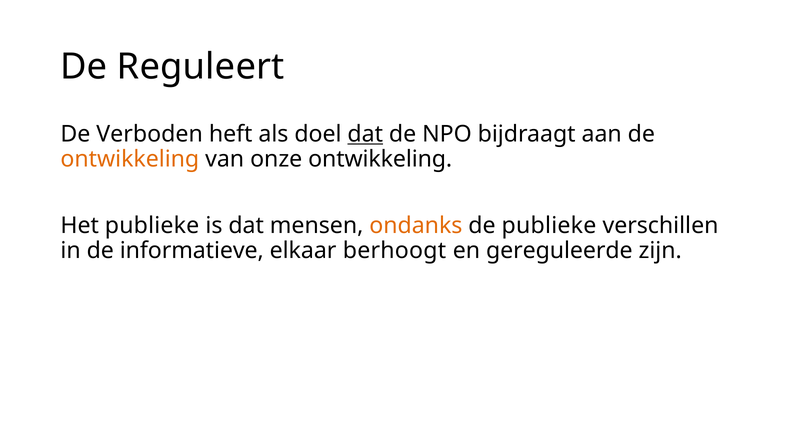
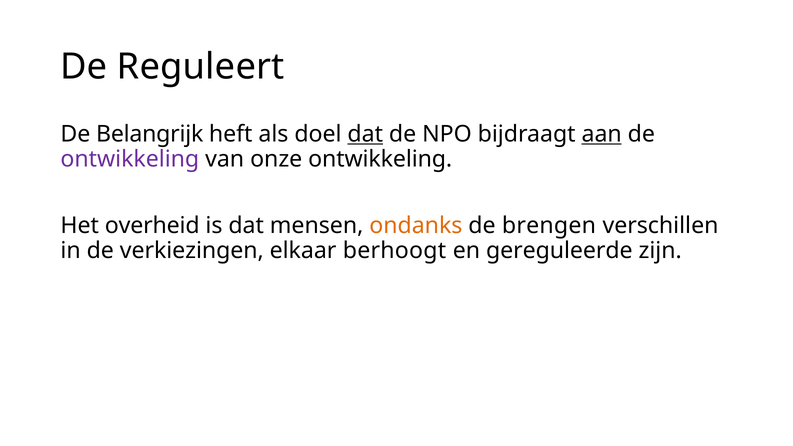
Verboden: Verboden -> Belangrijk (150, 134)
aan underline: none -> present (602, 134)
ontwikkeling colour: orange -> purple (130, 159)
Het publieke: publieke -> overheid (152, 226)
de publieke: publieke -> brengen (549, 226)
informatieve: informatieve -> verkiezingen (192, 251)
